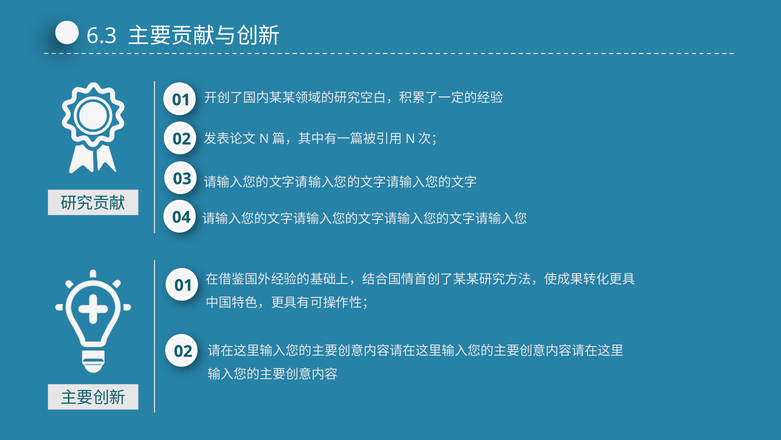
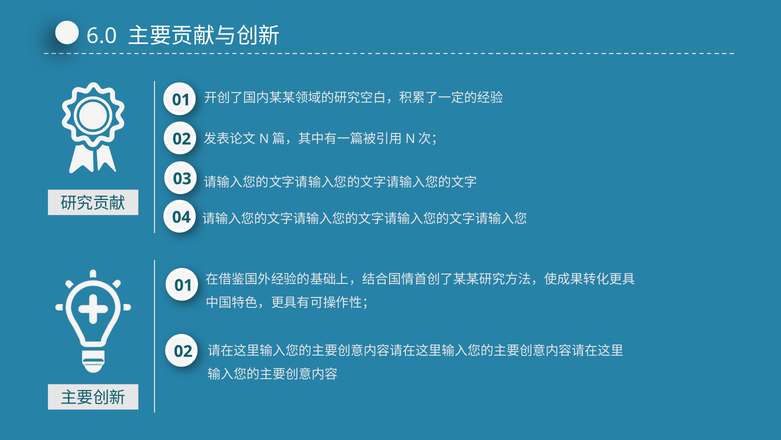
6.3: 6.3 -> 6.0 (102, 36)
